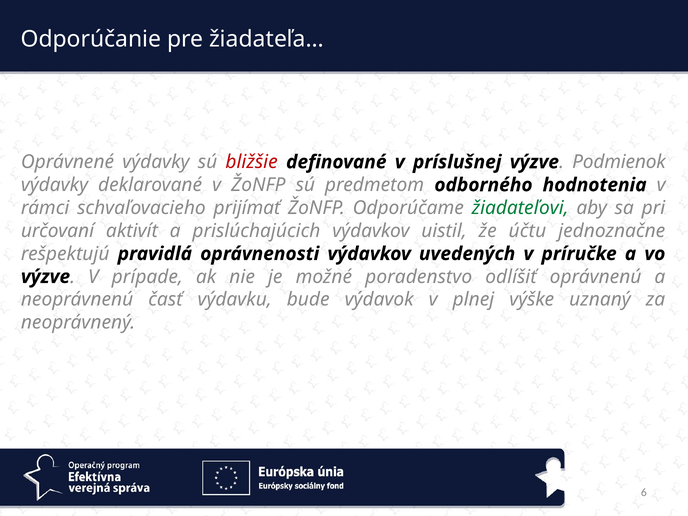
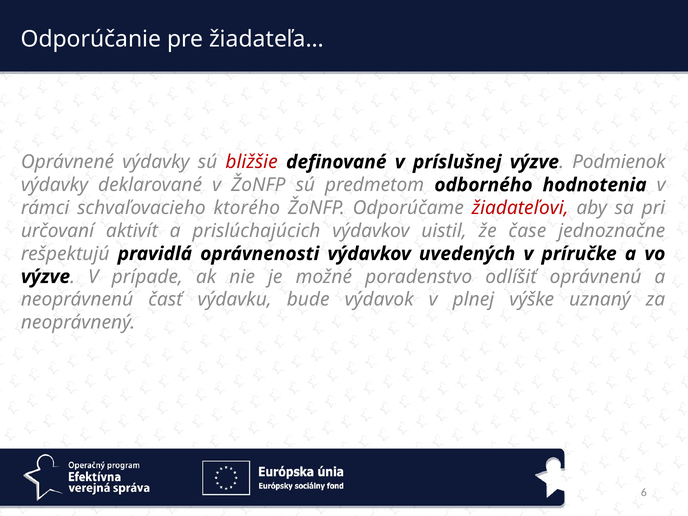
prijímať: prijímať -> ktorého (247, 208)
žiadateľovi colour: green -> red (520, 208)
účtu: účtu -> čase (527, 231)
